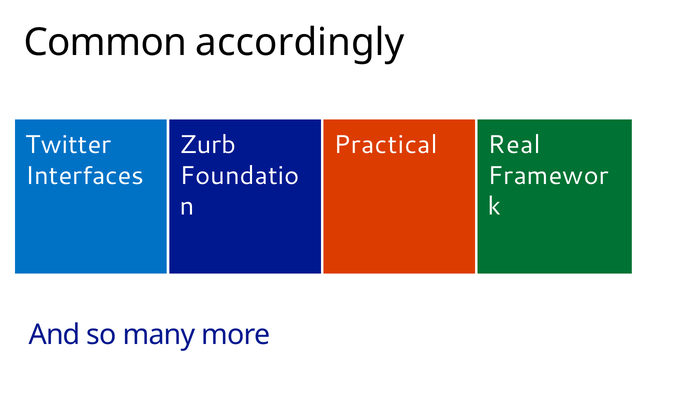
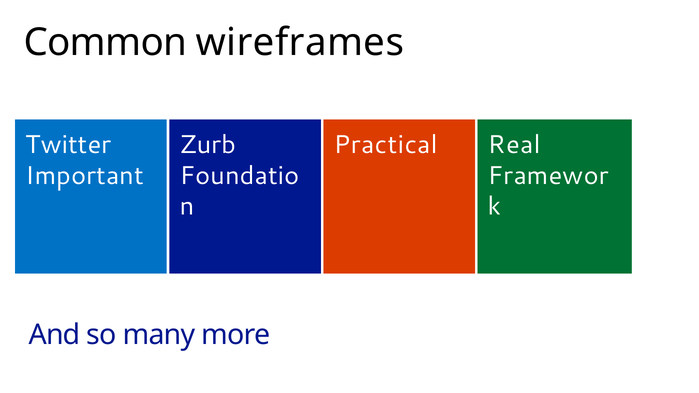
accordingly: accordingly -> wireframes (300, 42)
Interfaces: Interfaces -> Important (85, 176)
